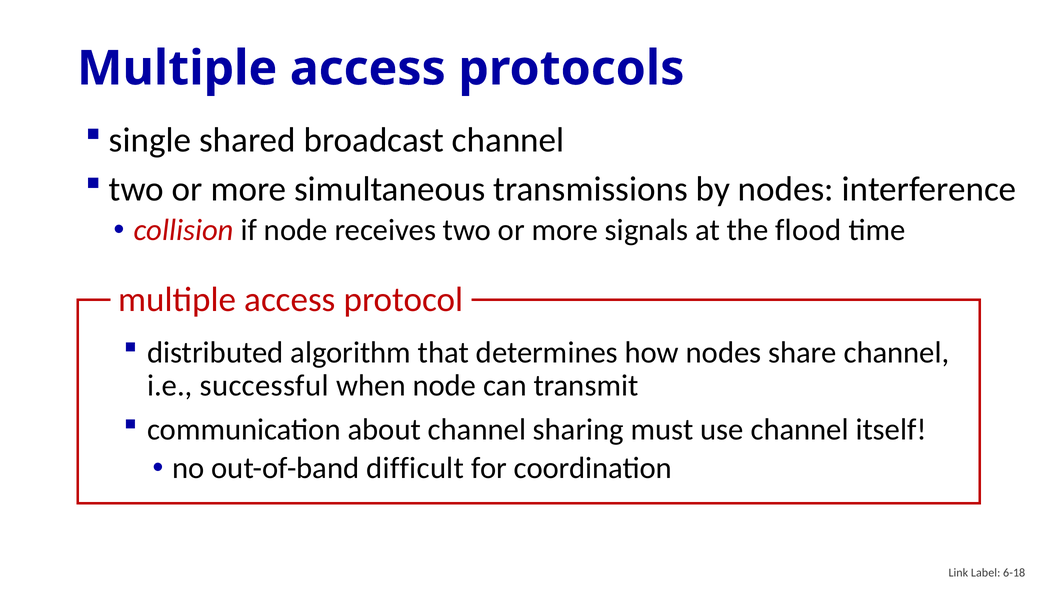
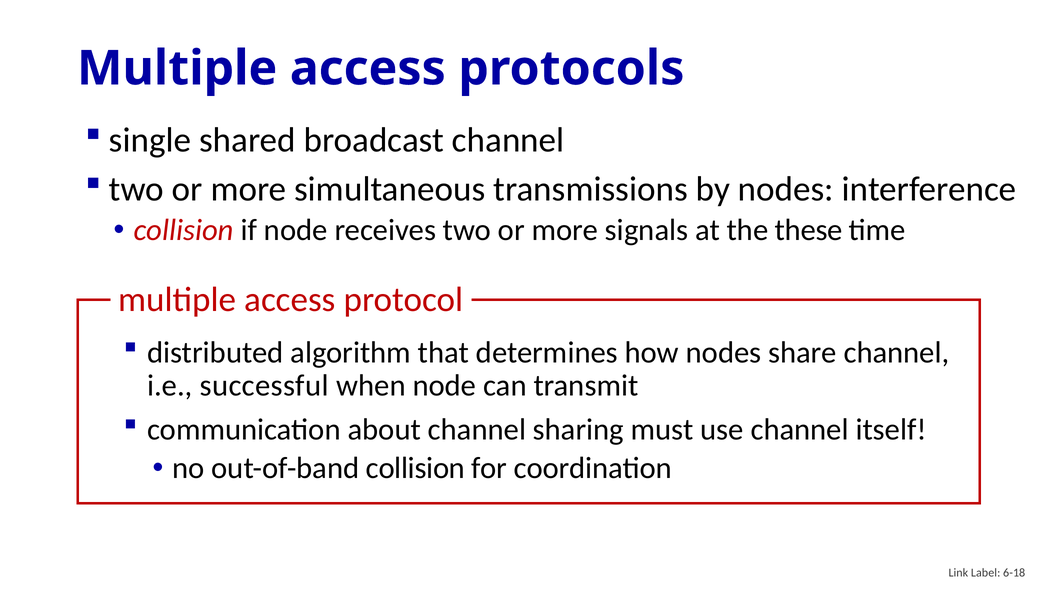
flood: flood -> these (809, 230)
out-of-band difficult: difficult -> collision (416, 468)
